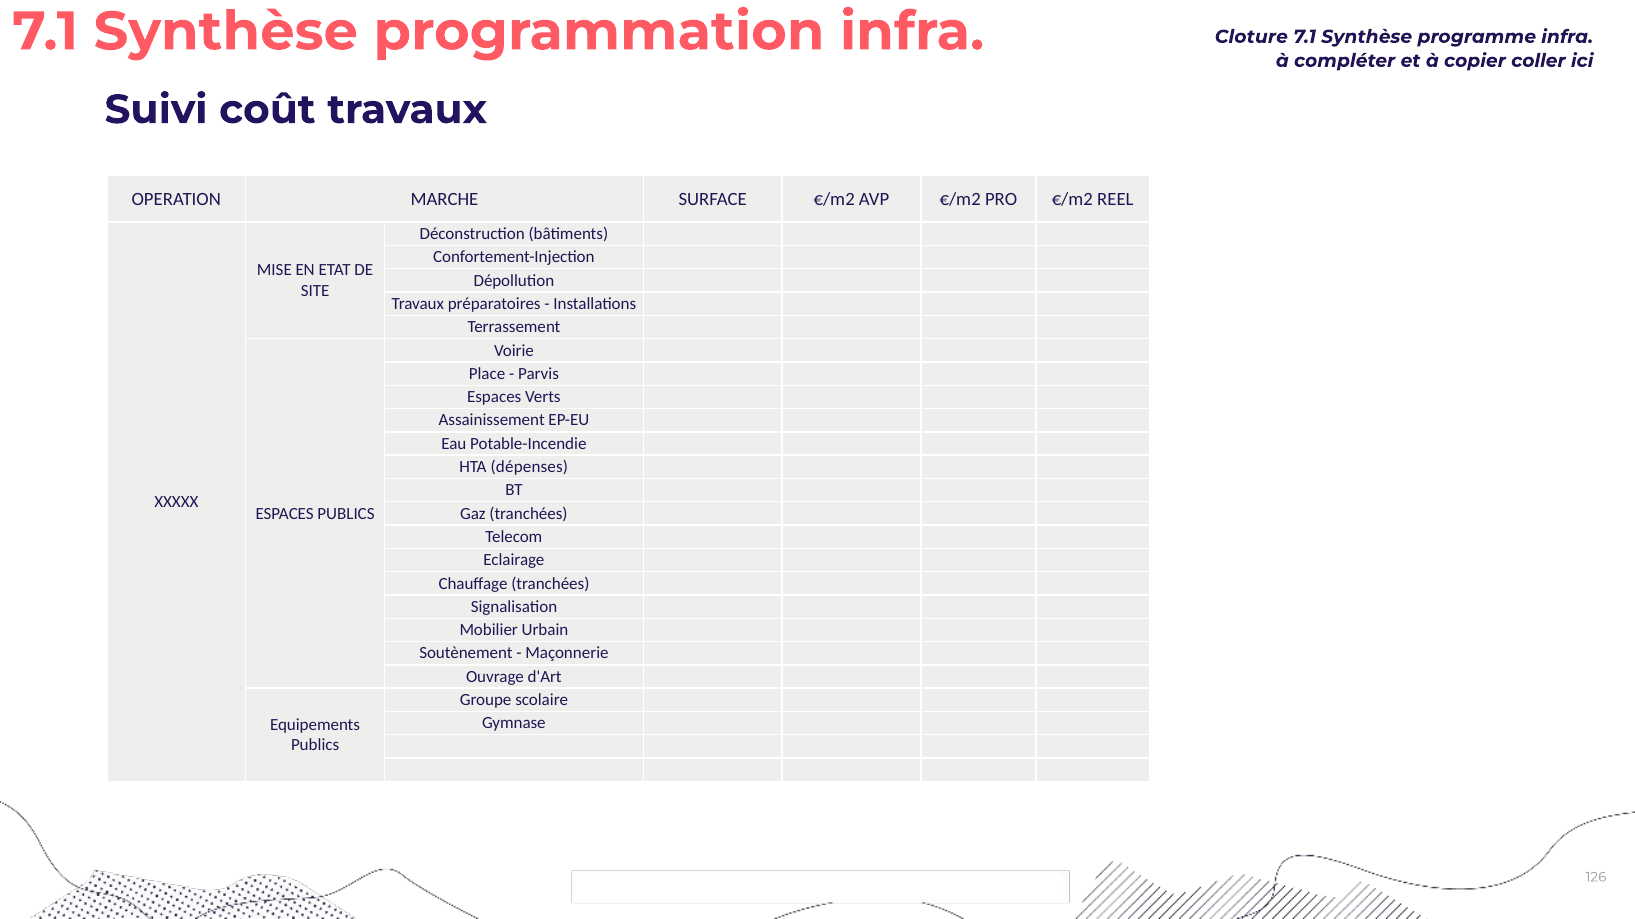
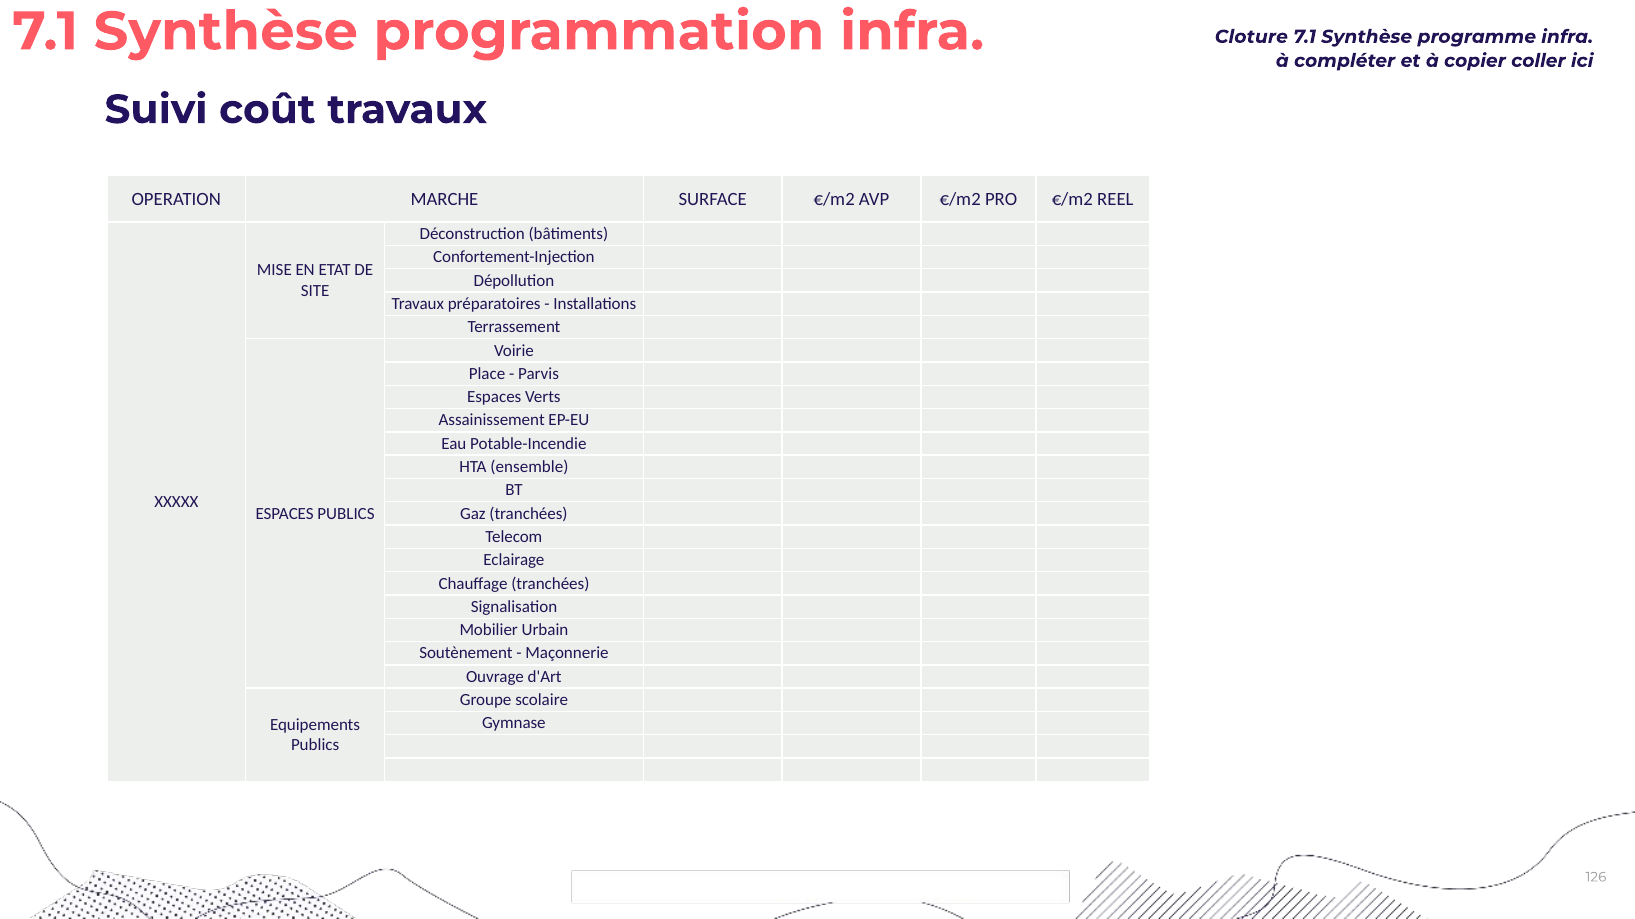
dépenses: dépenses -> ensemble (529, 467)
